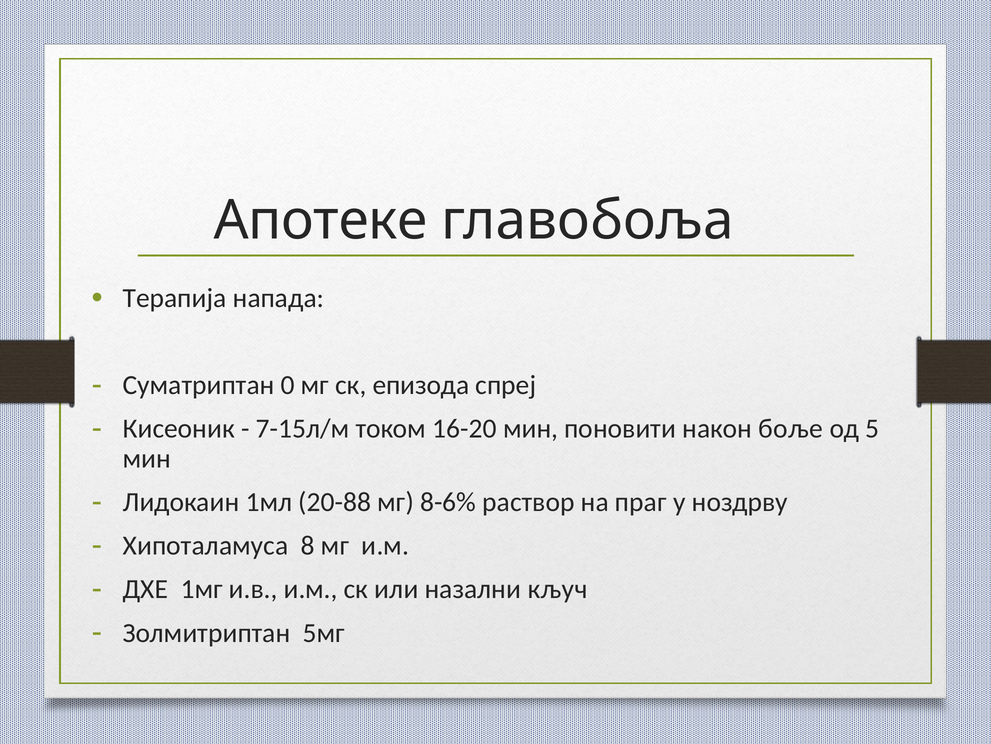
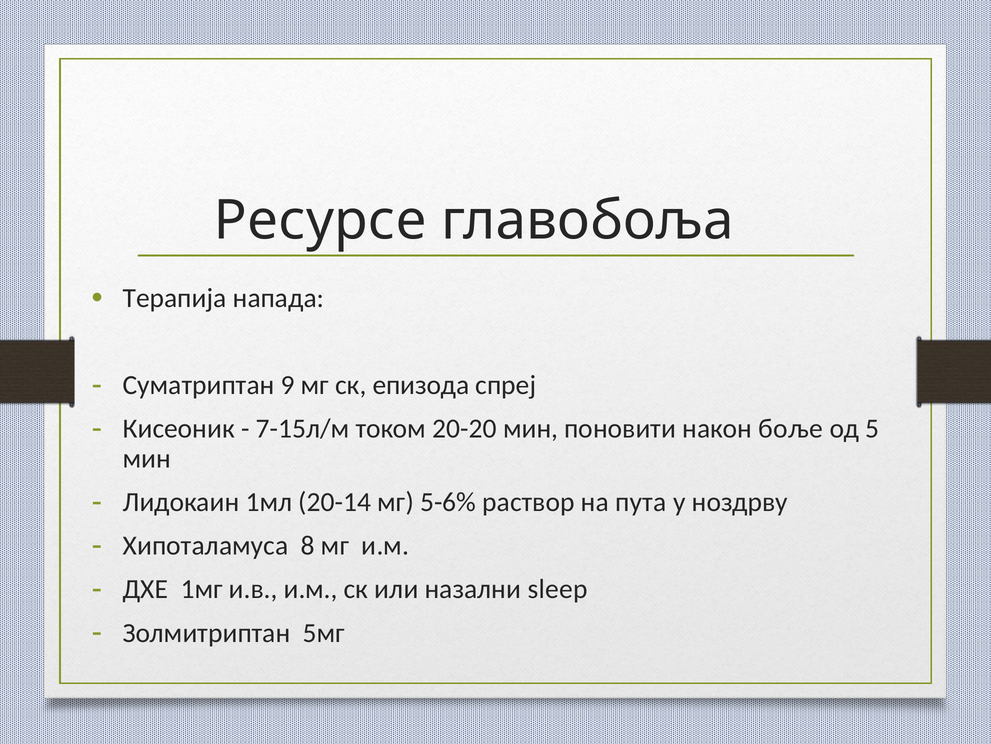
Апотеке: Апотеке -> Рeсурсe (320, 220)
0: 0 -> 9 (288, 385)
16-20: 16-20 -> 20-20 (464, 428)
20-88: 20-88 -> 20-14 (335, 502)
8-6%: 8-6% -> 5-6% (448, 502)
праг: праг -> пута (641, 502)
кључ: кључ -> sleep (558, 589)
